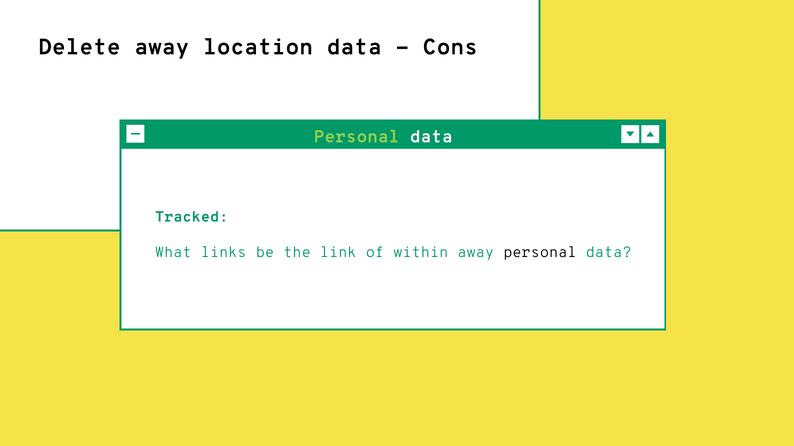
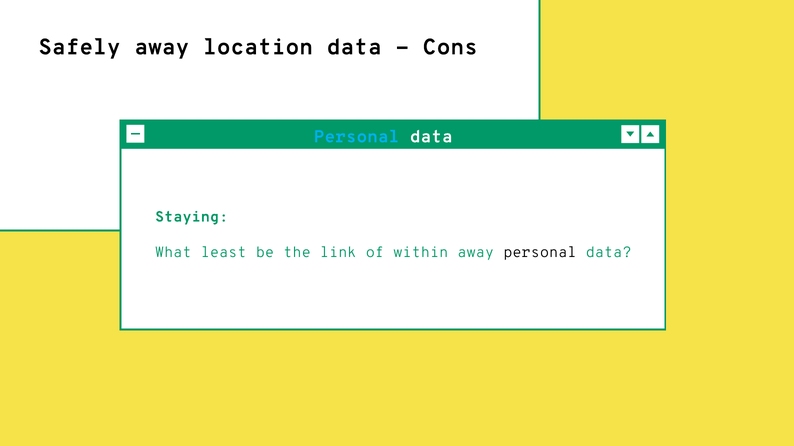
Delete: Delete -> Safely (79, 47)
Personal colour: light green -> light blue (357, 137)
Tracked: Tracked -> Staying (192, 217)
links: links -> least (224, 253)
